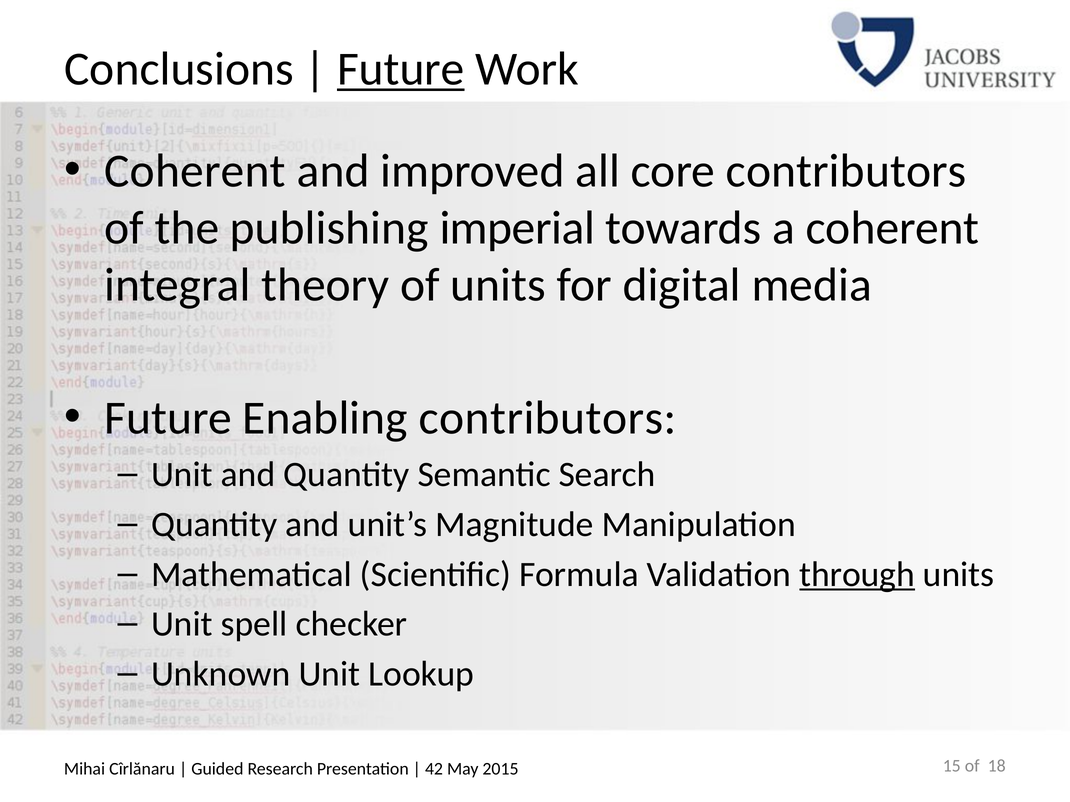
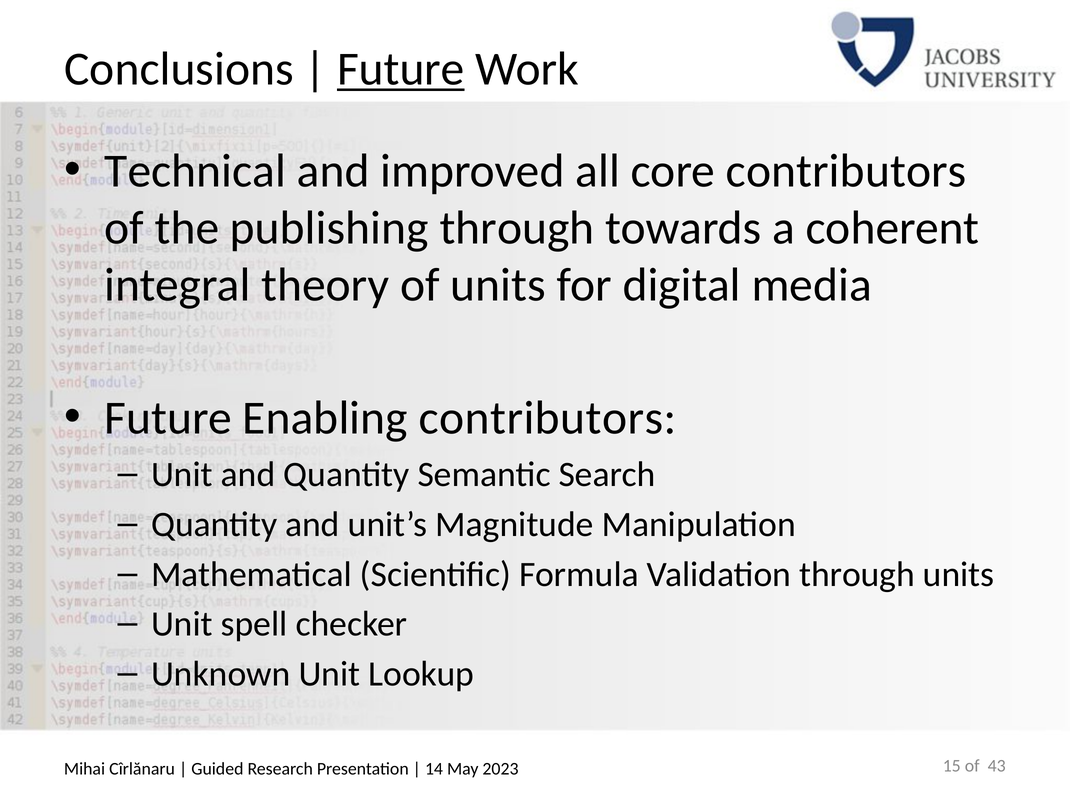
Coherent: Coherent -> Technical (195, 171)
publishing imperial: imperial -> through (517, 228)
through underline: present -> none (857, 575)
18: 18 -> 43 (997, 766)
42: 42 -> 14 (434, 769)
2015: 2015 -> 2023 (501, 769)
